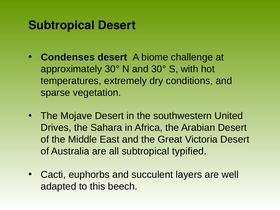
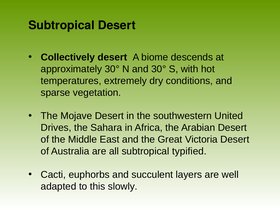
Condenses: Condenses -> Collectively (68, 57)
challenge: challenge -> descends (192, 57)
beech: beech -> slowly (123, 186)
